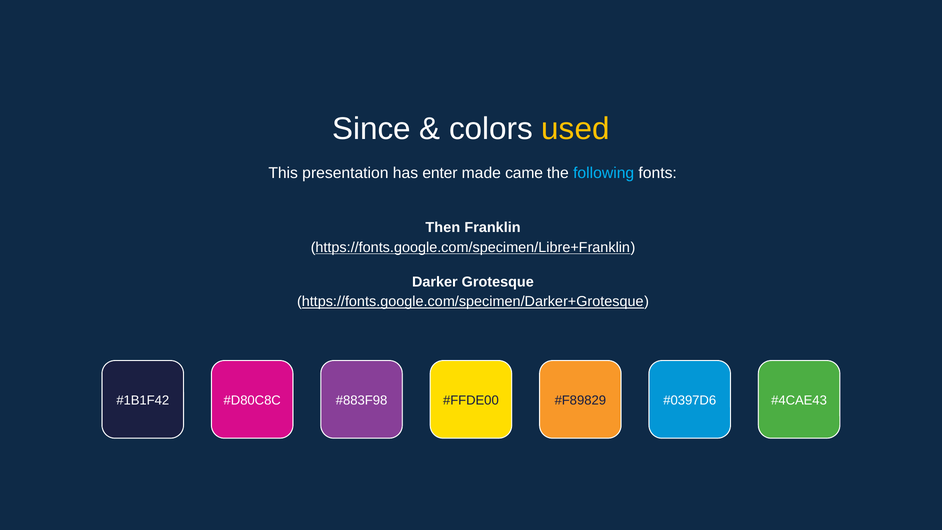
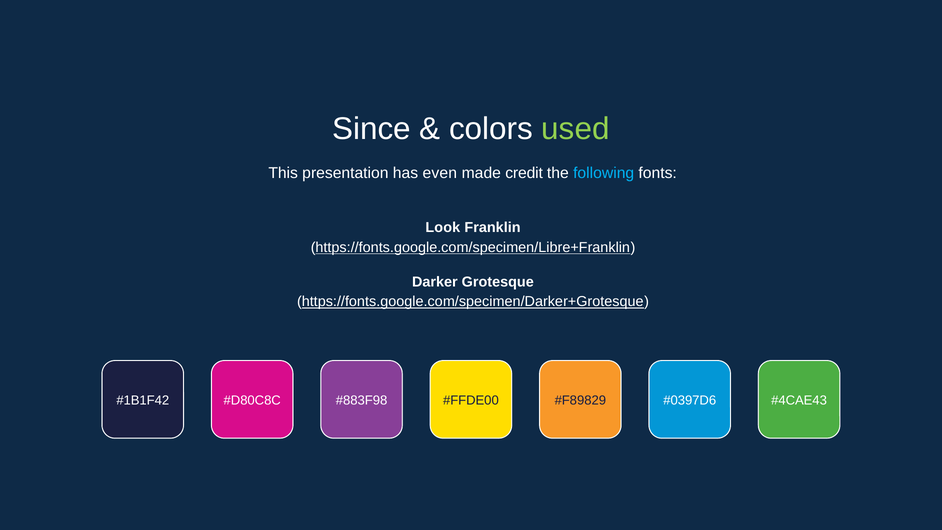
used colour: yellow -> light green (576, 129)
enter: enter -> even (440, 173)
came: came -> credit (524, 173)
Then: Then -> Look (443, 228)
